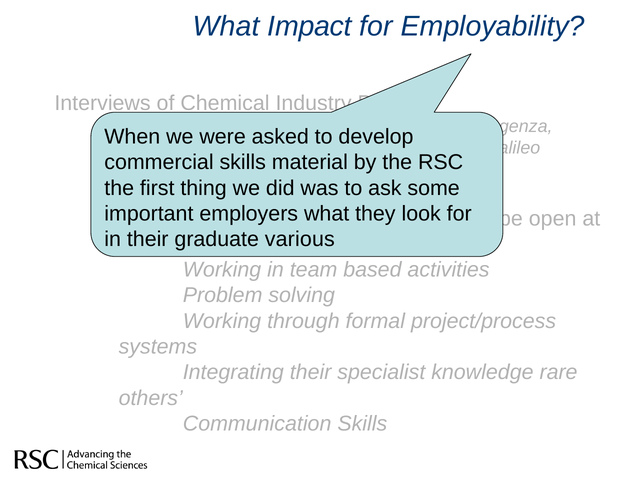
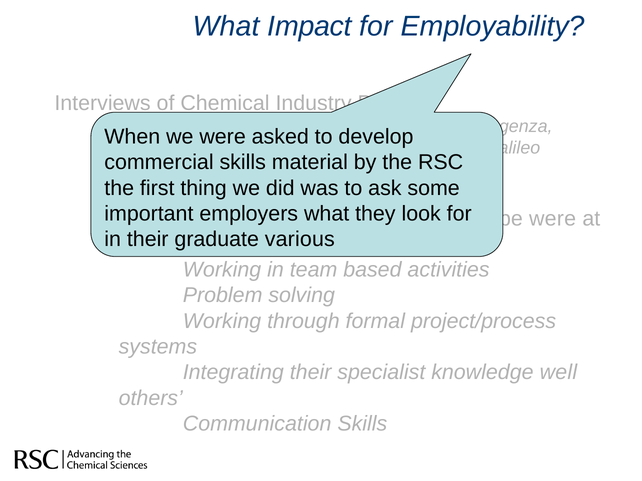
open: open -> were (553, 219)
rare: rare -> well (558, 373)
